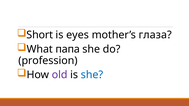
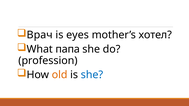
Short: Short -> Врач (40, 35)
глаза: глаза -> хотел (155, 35)
old colour: purple -> orange (60, 75)
